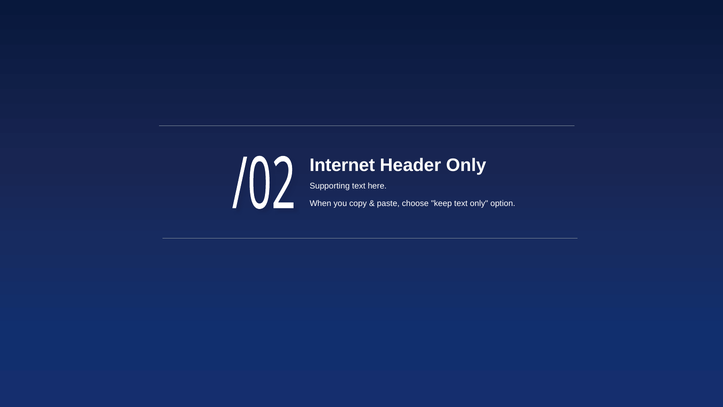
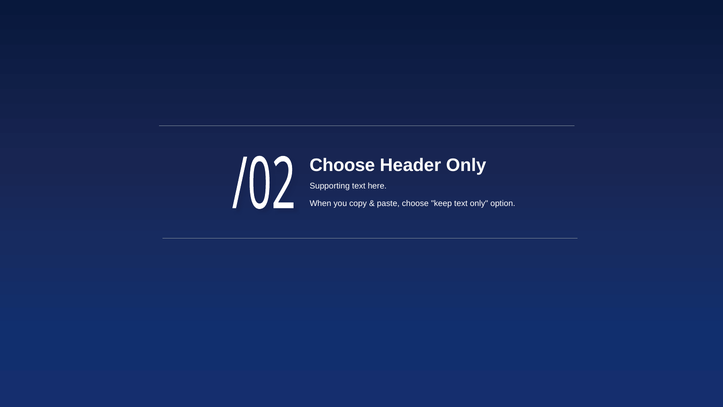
Internet: Internet -> Choose (342, 165)
